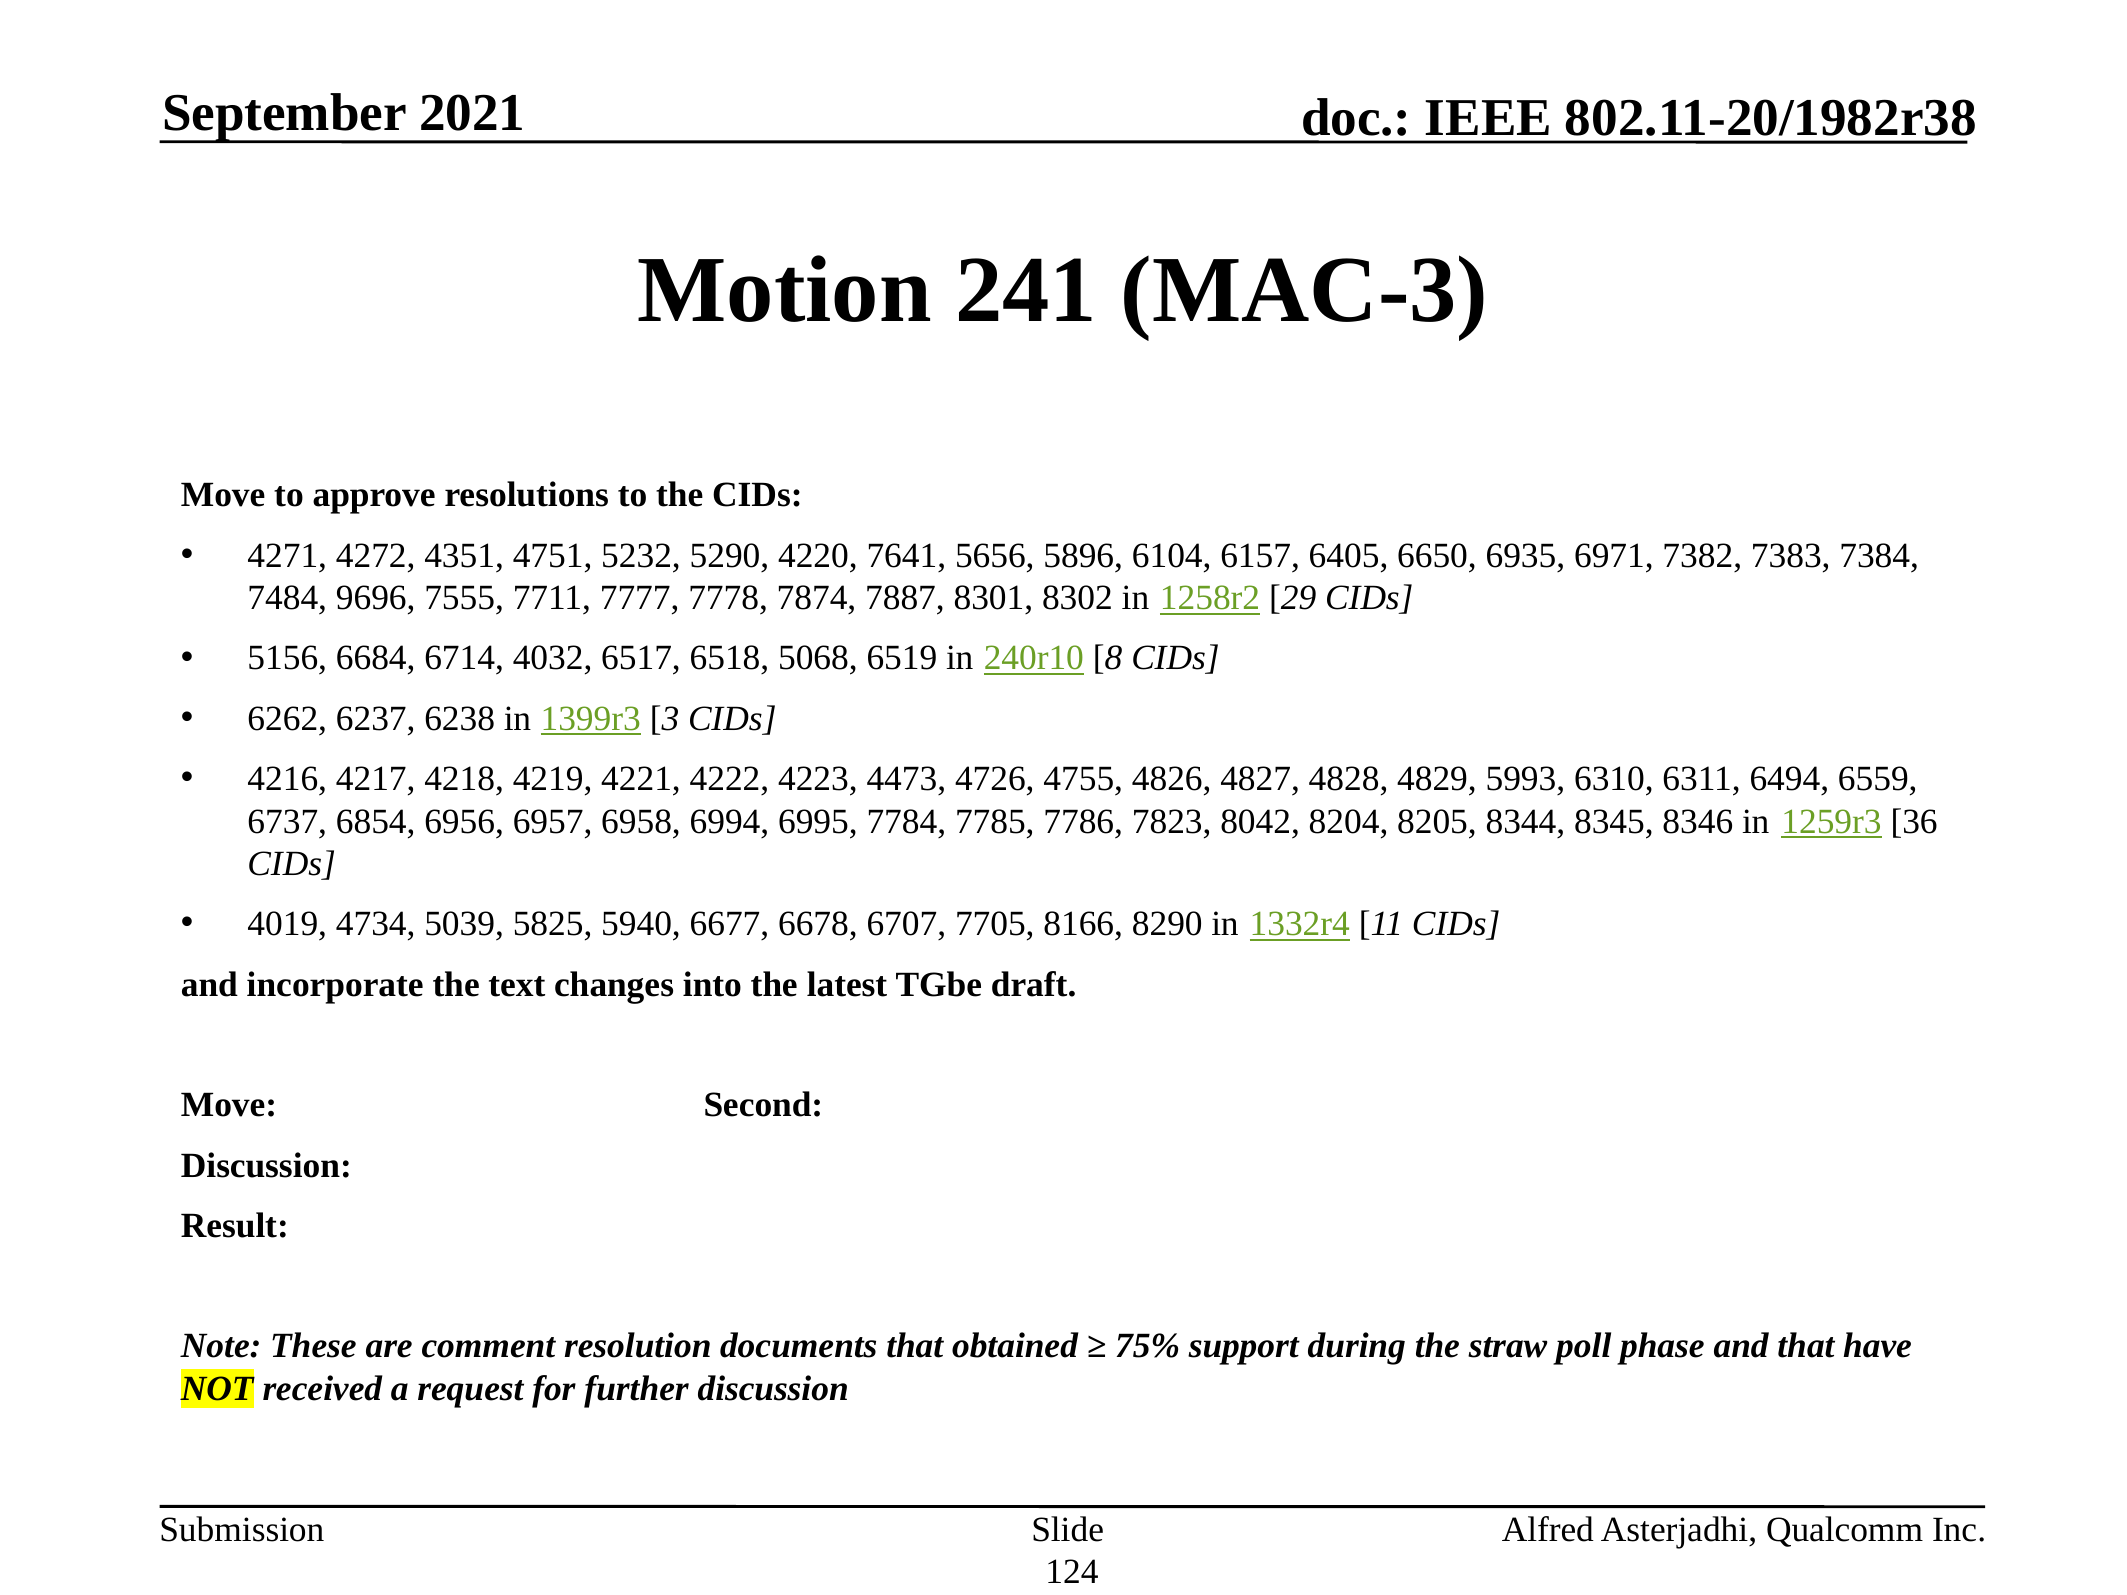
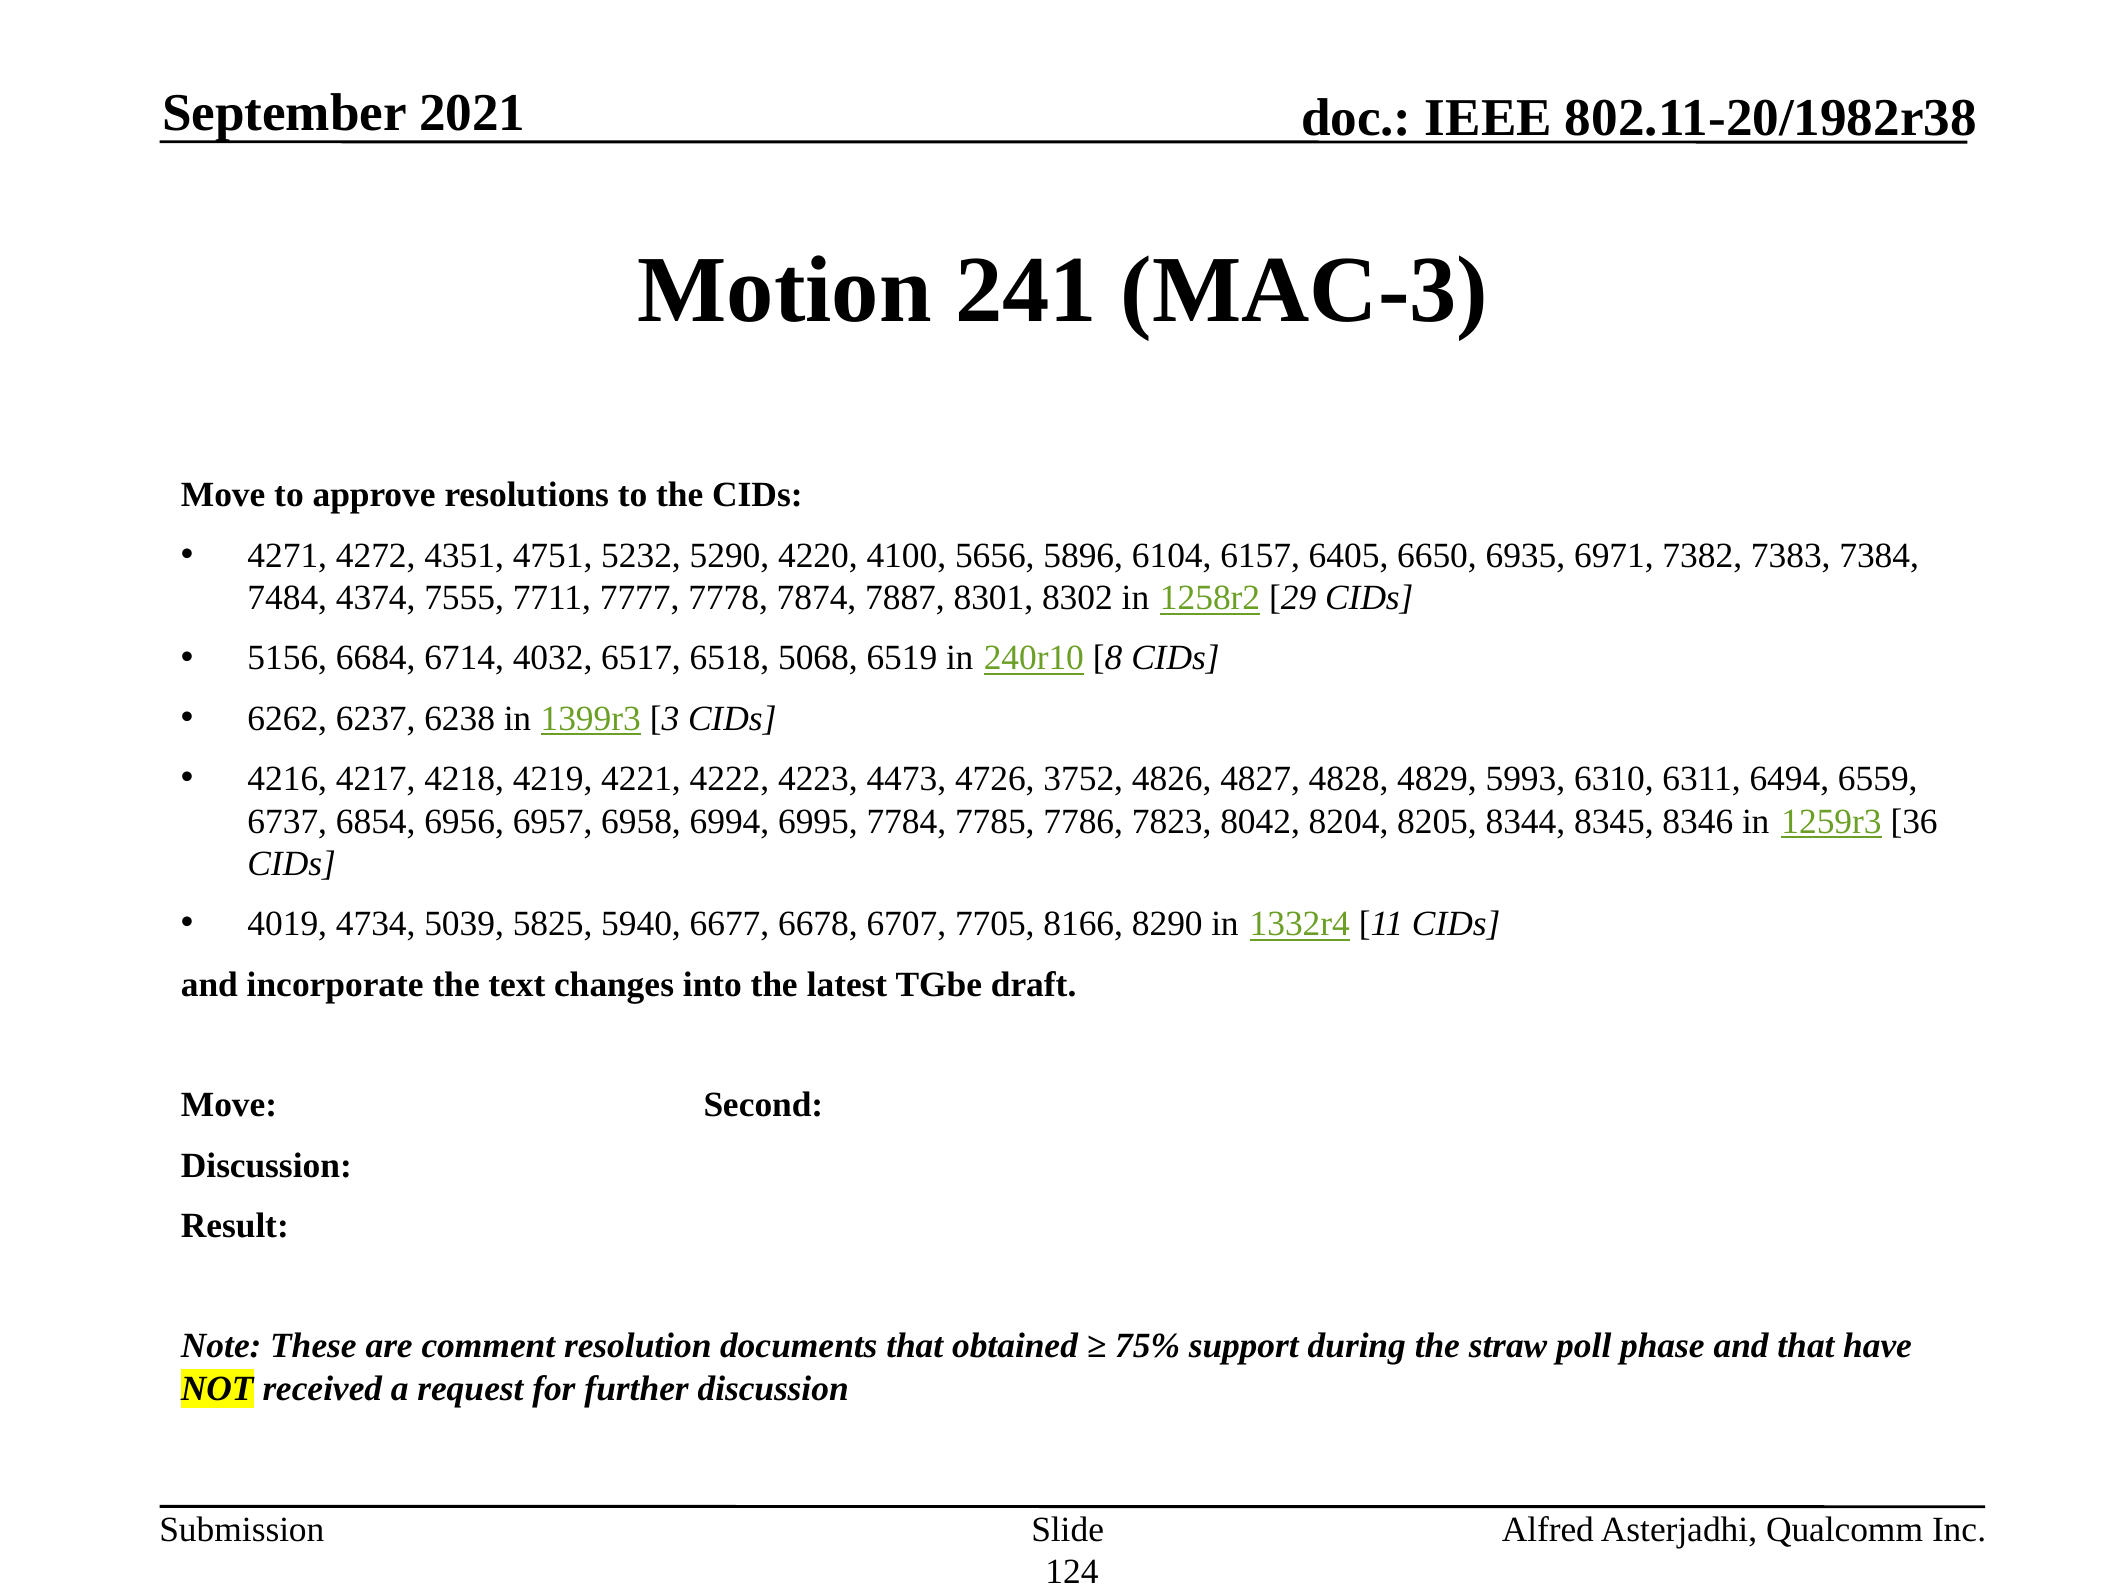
7641: 7641 -> 4100 (906, 556)
9696: 9696 -> 4374 (376, 598)
4755: 4755 -> 3752 (1083, 779)
